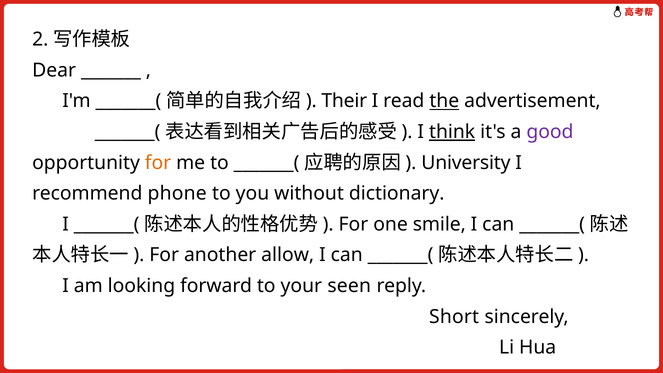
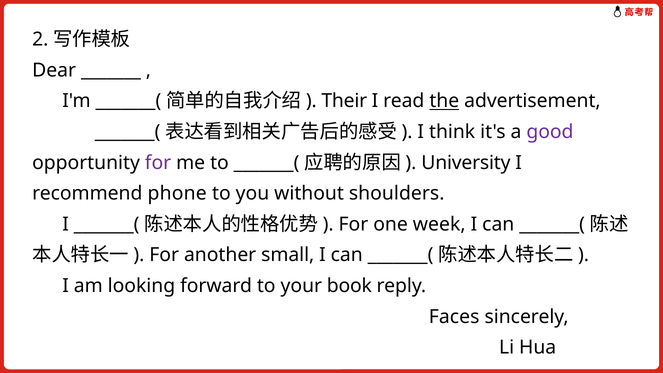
think underline: present -> none (452, 132)
for colour: orange -> purple (158, 163)
dictionary: dictionary -> shoulders (397, 193)
smile: smile -> week (439, 224)
allow: allow -> small (288, 255)
seen: seen -> book (349, 286)
Short: Short -> Faces (454, 317)
